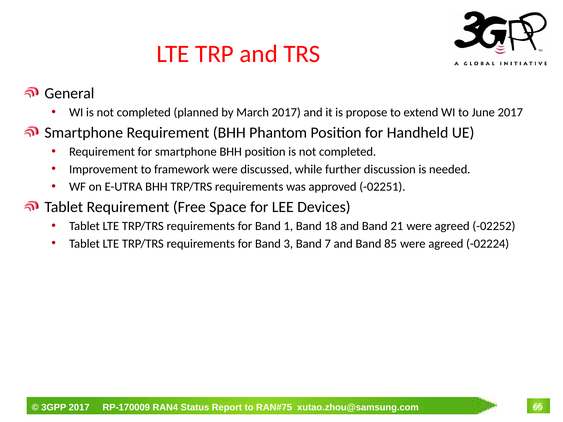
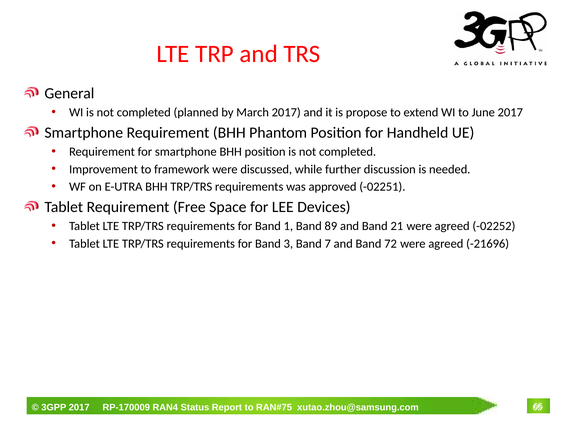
18: 18 -> 89 (331, 226)
85: 85 -> 72 (391, 244)
-02224: -02224 -> -21696 (488, 244)
